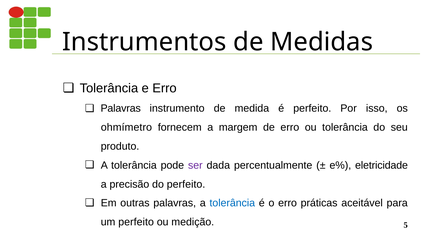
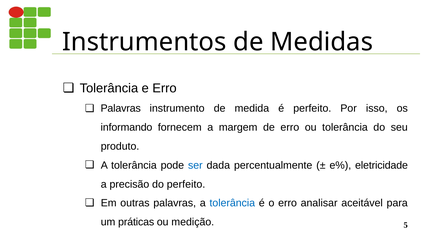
ohmímetro: ohmímetro -> informando (127, 127)
ser colour: purple -> blue (195, 165)
práticas: práticas -> analisar (319, 203)
um perfeito: perfeito -> práticas (136, 222)
